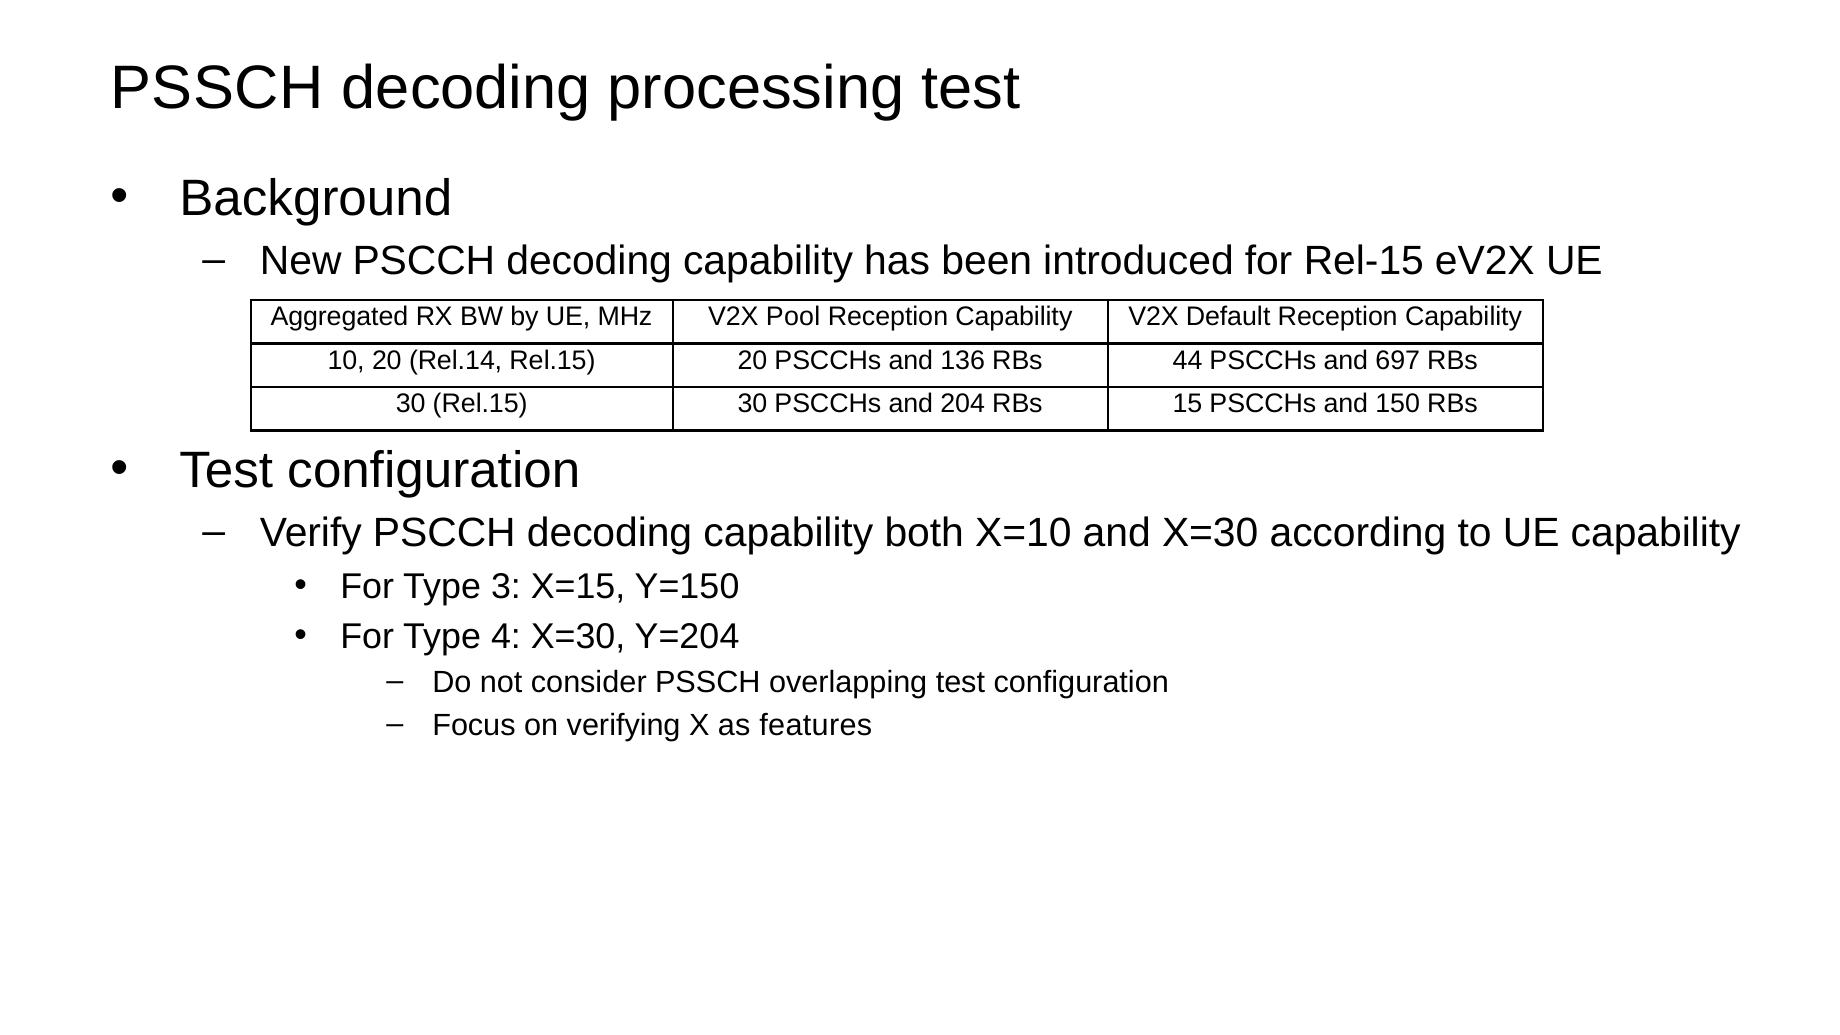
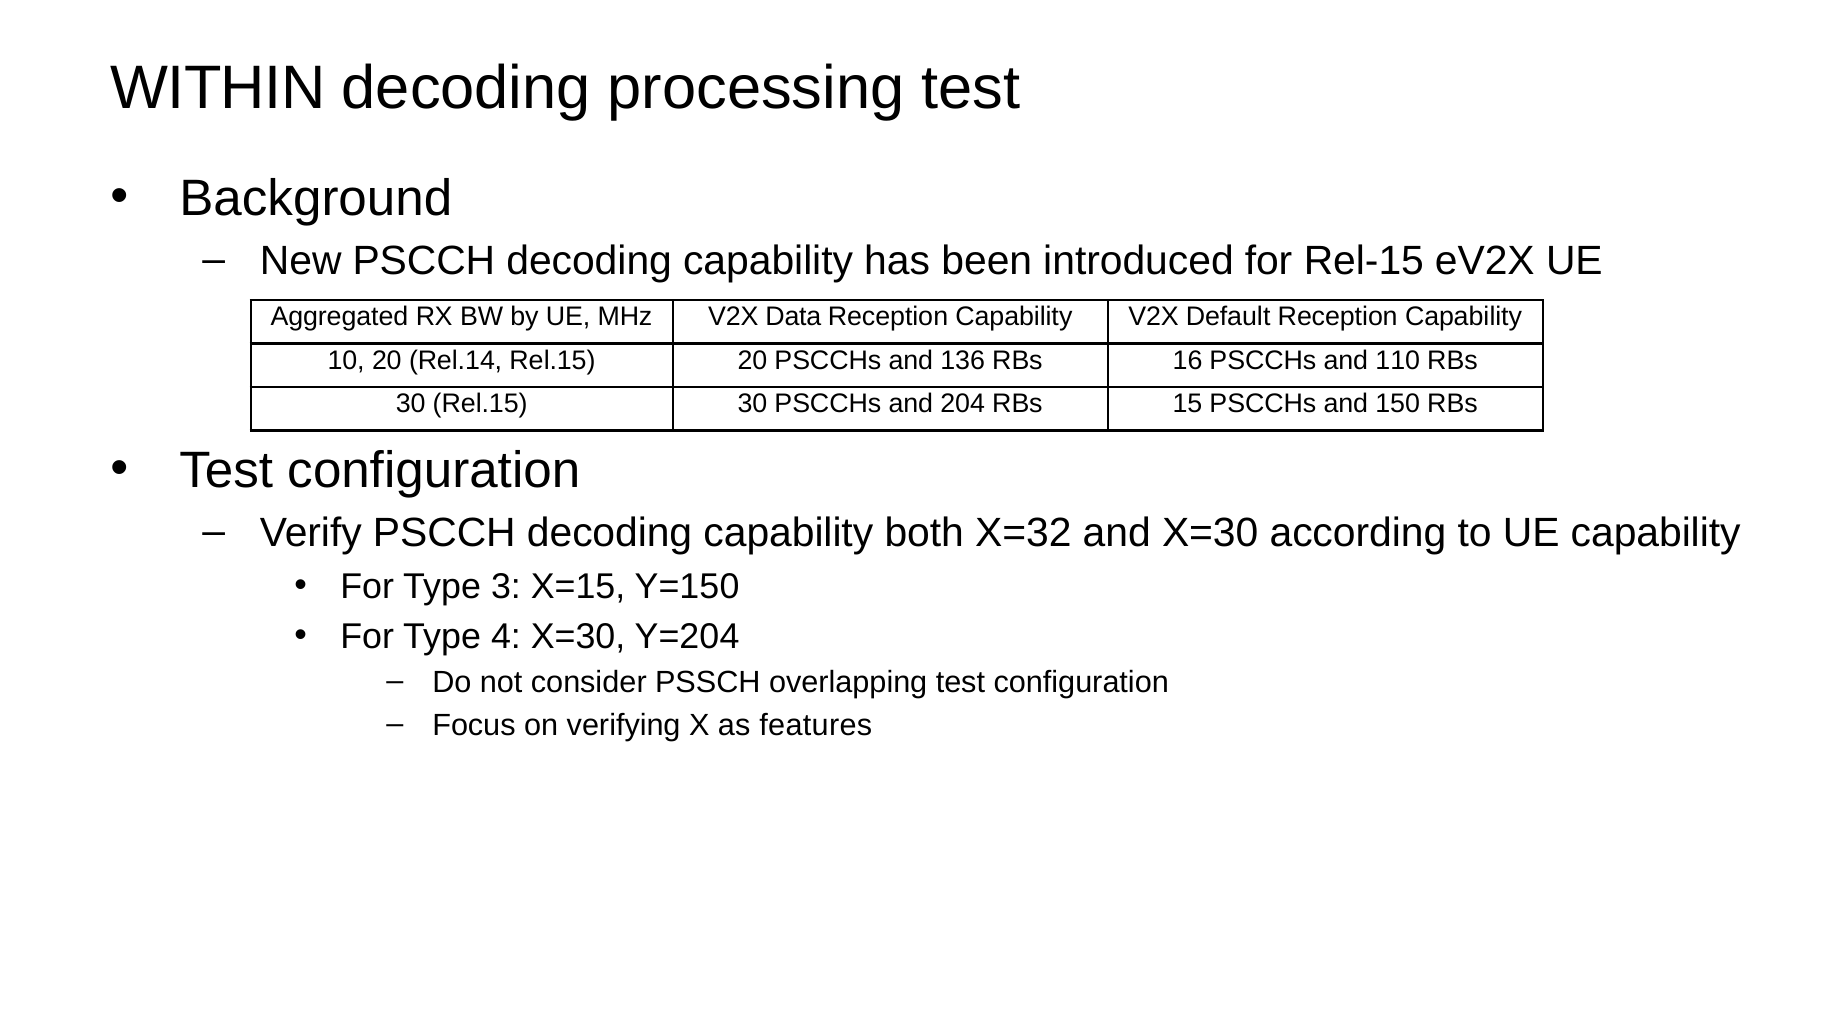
PSSCH: PSSCH -> WITHIN (218, 88)
Pool: Pool -> Data (793, 317)
44: 44 -> 16 (1188, 360)
697: 697 -> 110 (1398, 360)
X=10: X=10 -> X=32 (1023, 533)
